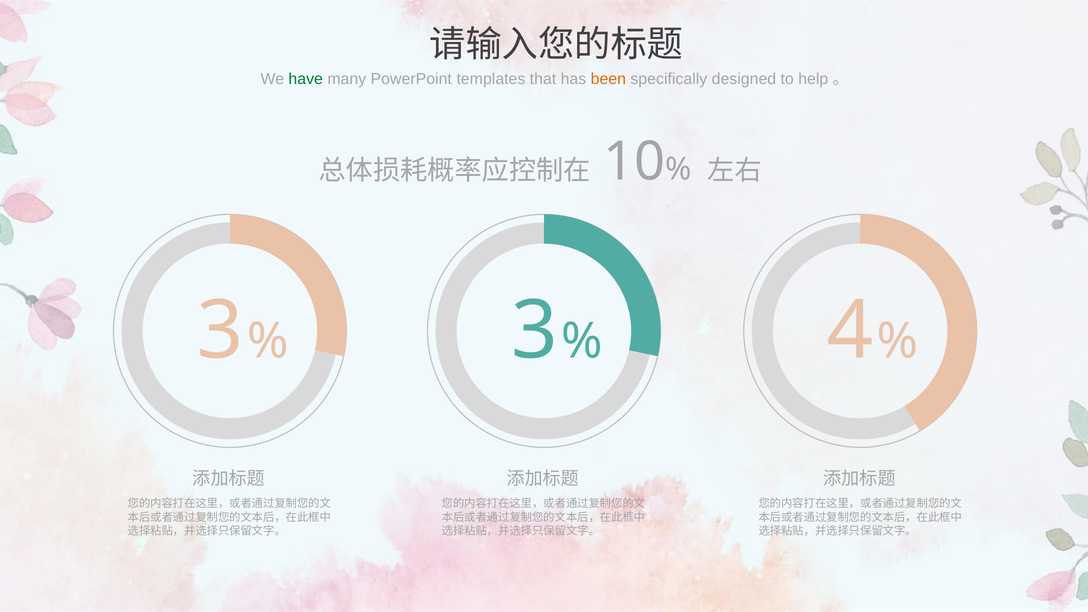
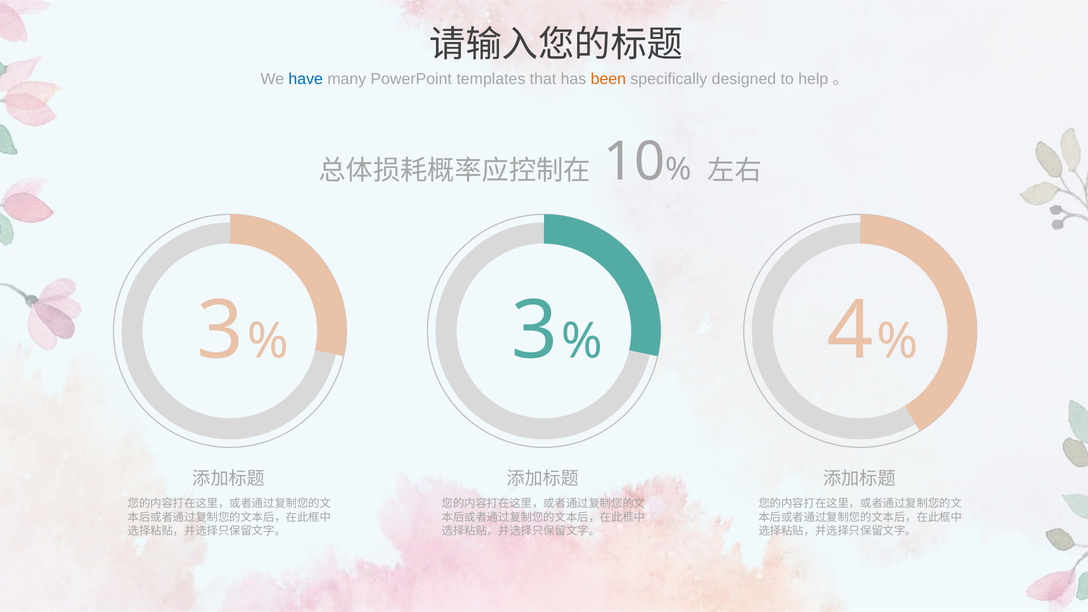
have colour: green -> blue (306, 79)
